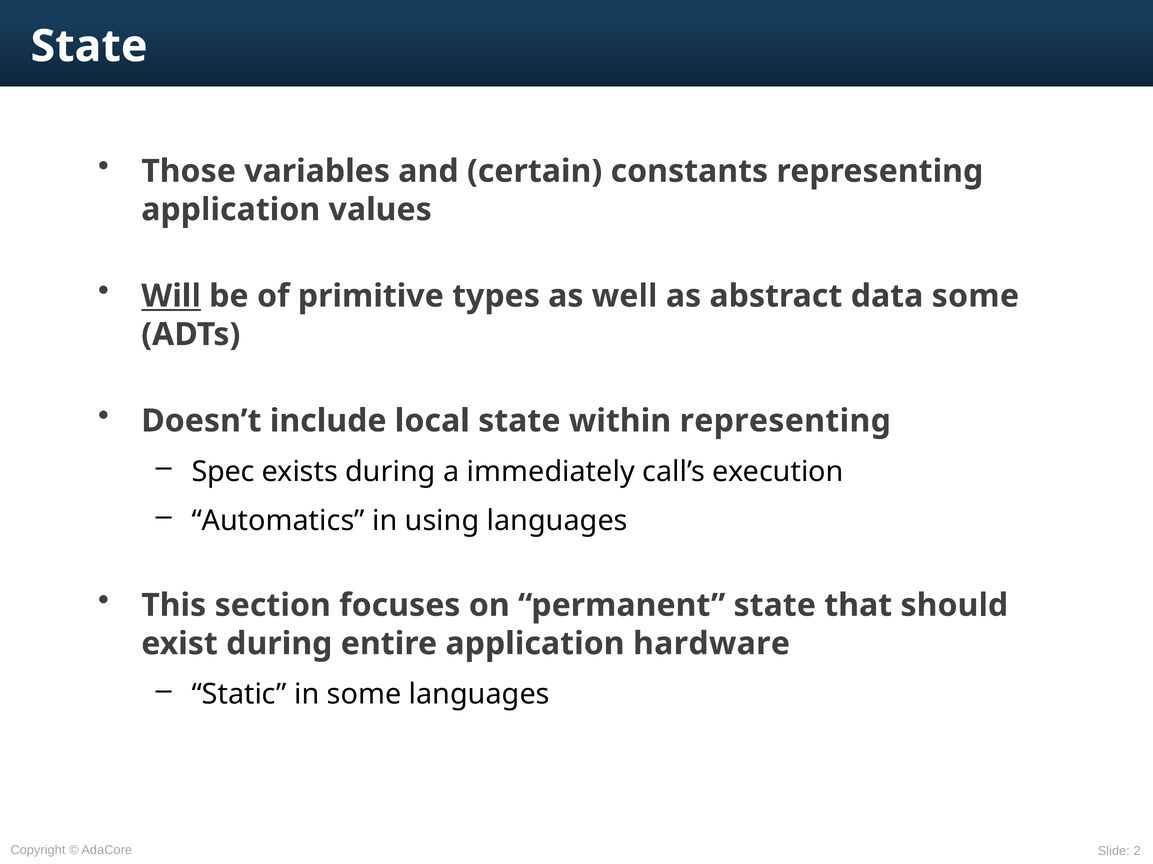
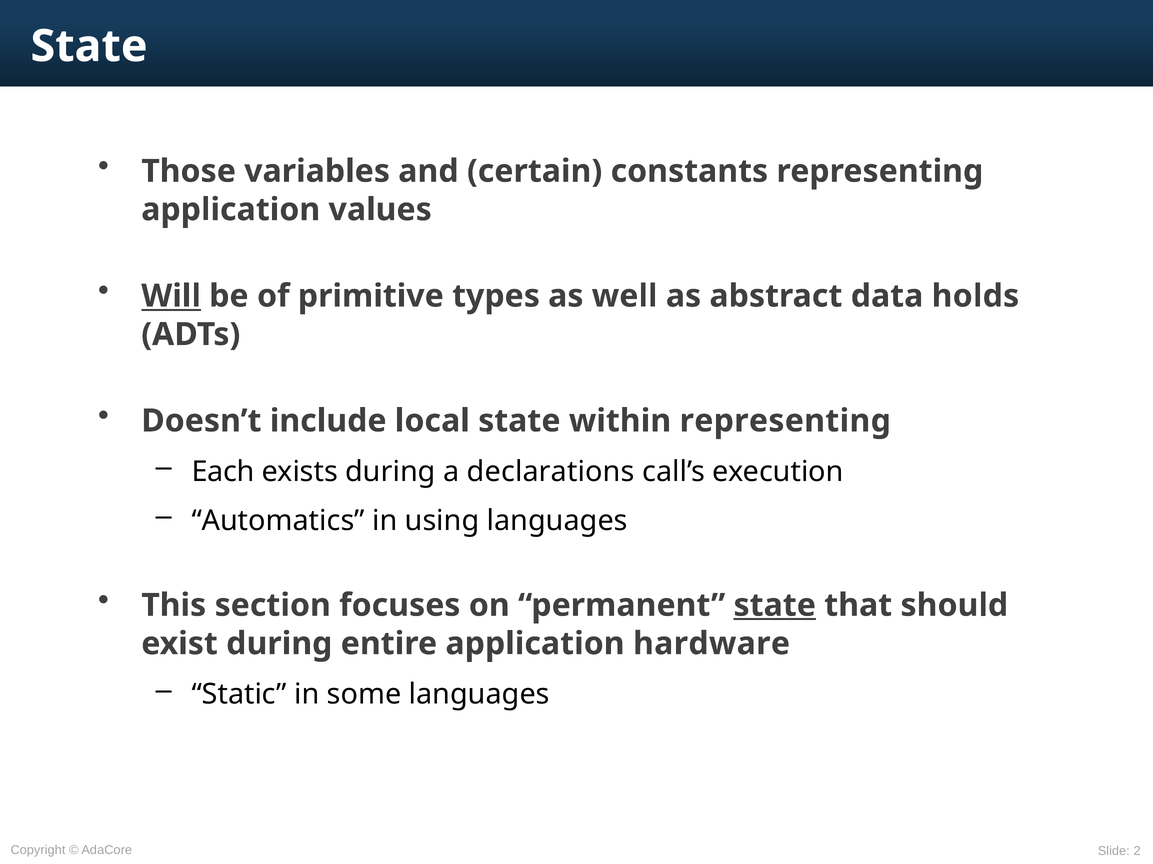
data some: some -> holds (975, 296)
Spec: Spec -> Each (223, 472)
immediately: immediately -> declarations (551, 472)
state underline: none -> present (775, 606)
